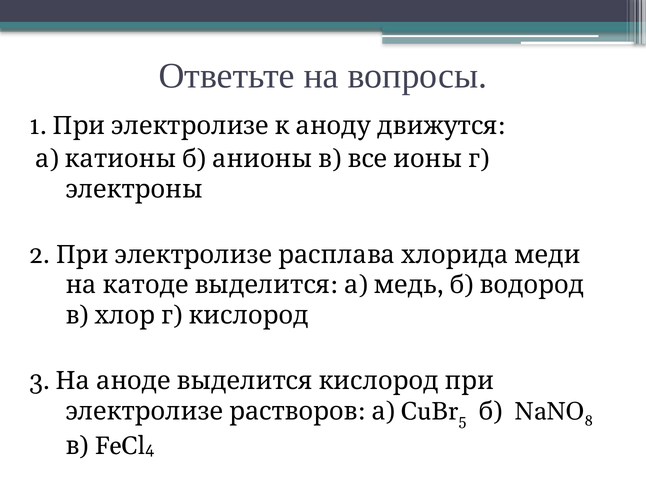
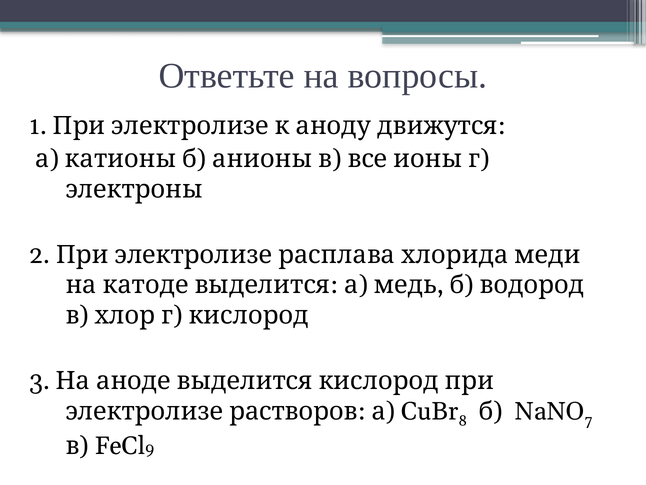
5: 5 -> 8 (463, 421)
8: 8 -> 7 (589, 421)
4: 4 -> 9 (150, 448)
